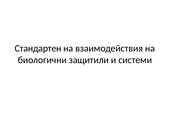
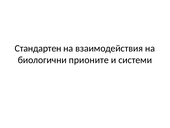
защитили: защитили -> прионите (89, 60)
